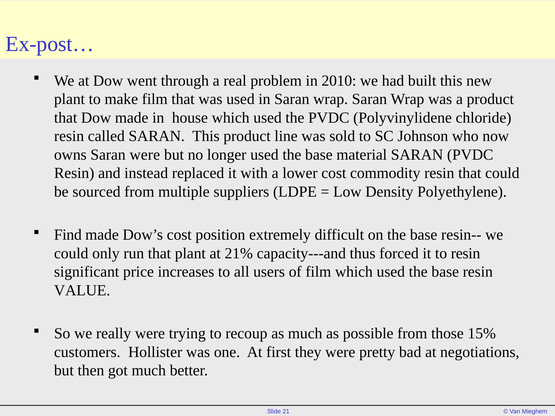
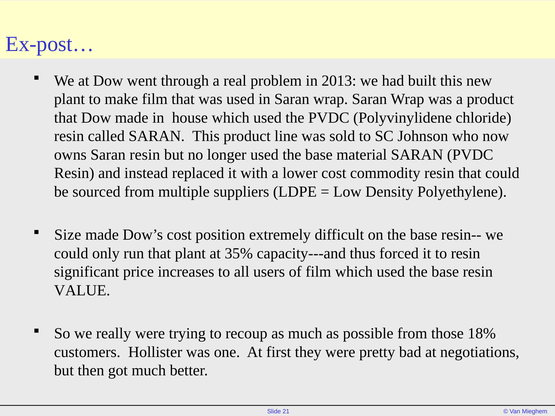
2010: 2010 -> 2013 (339, 81)
Saran were: were -> resin (145, 155)
Find: Find -> Size (68, 235)
21%: 21% -> 35% (239, 254)
15%: 15% -> 18% (482, 334)
